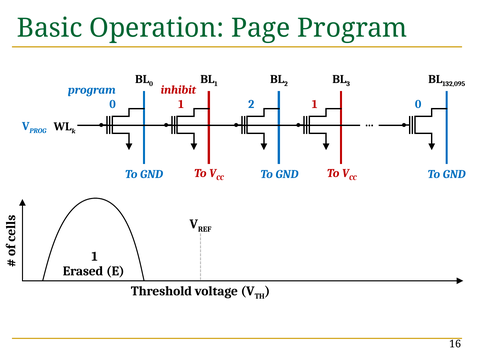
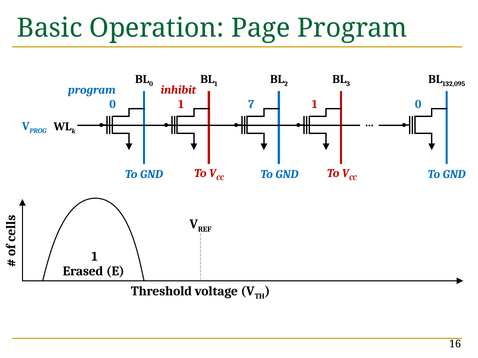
1 2: 2 -> 7 (251, 104)
